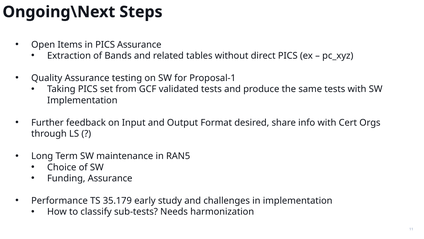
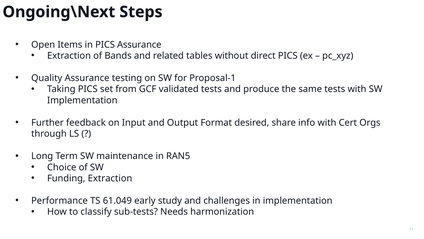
Funding Assurance: Assurance -> Extraction (110, 178)
35.179: 35.179 -> 61.049 (117, 200)
